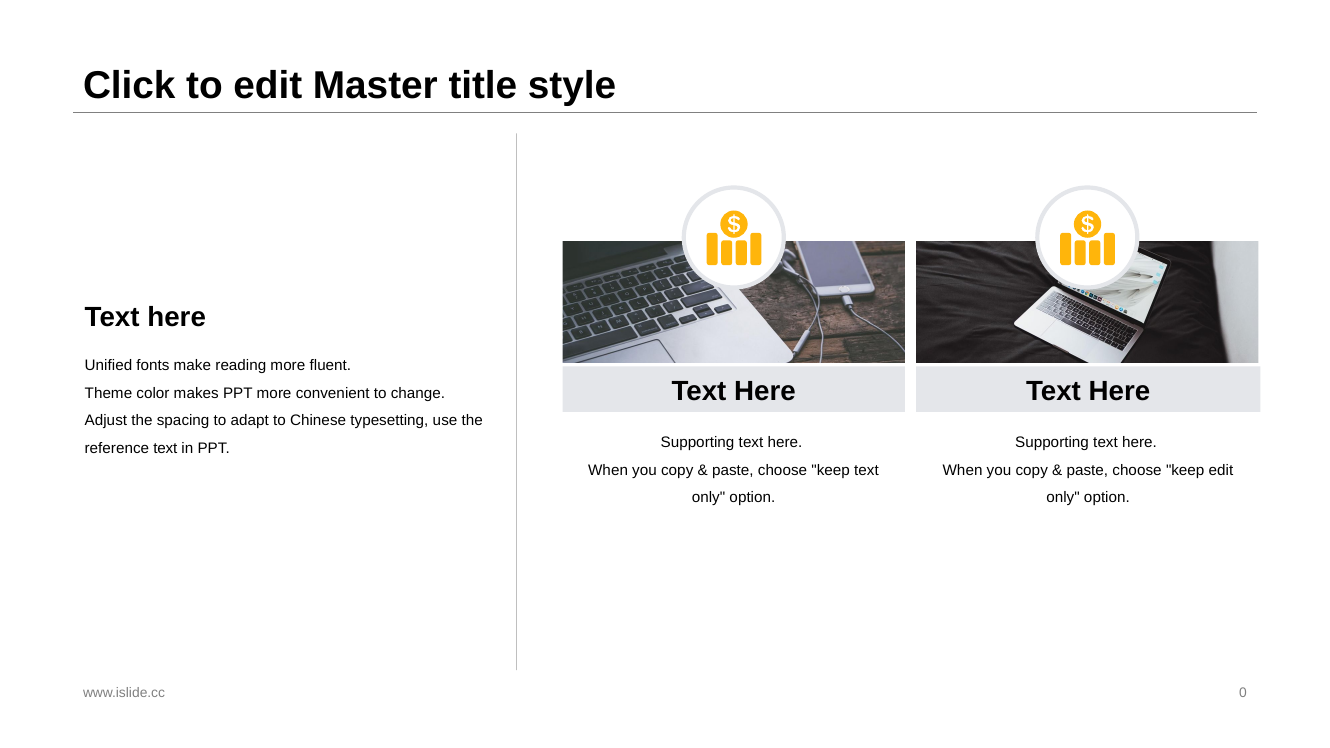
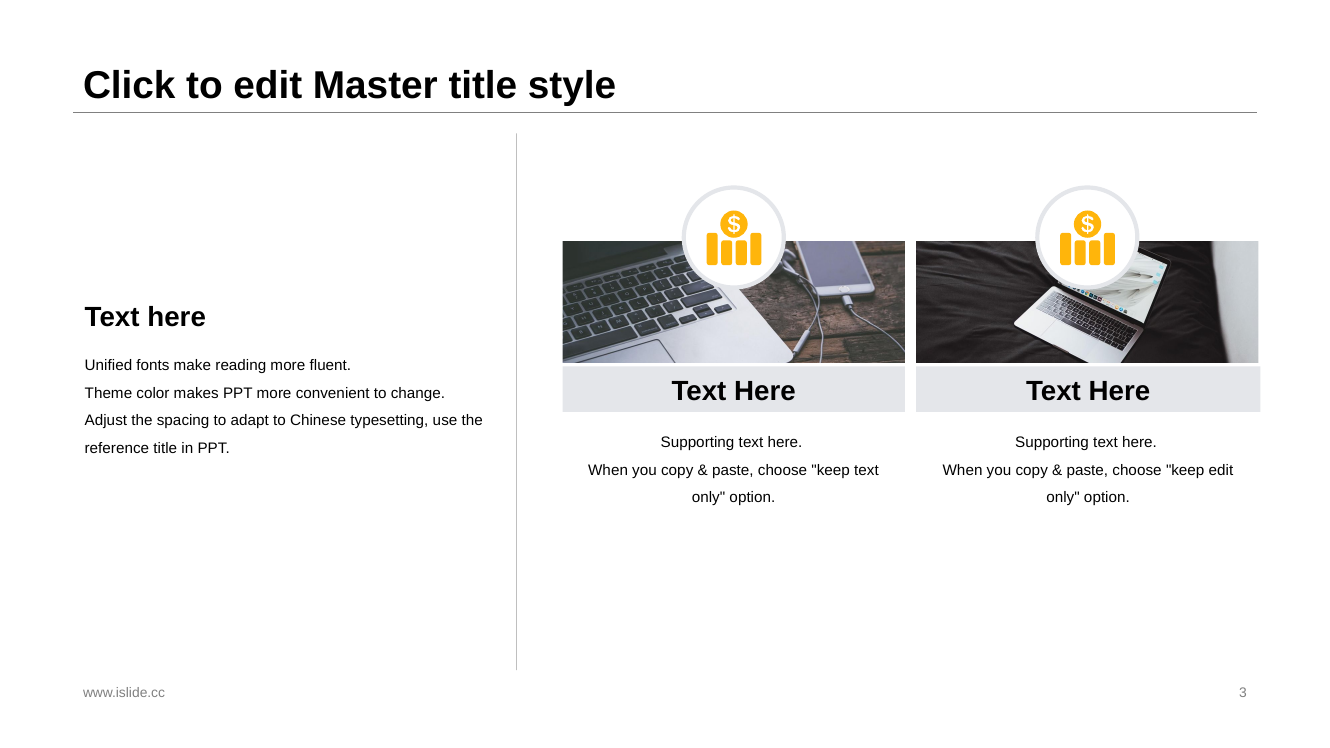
reference text: text -> title (165, 448)
0: 0 -> 3 (1243, 693)
